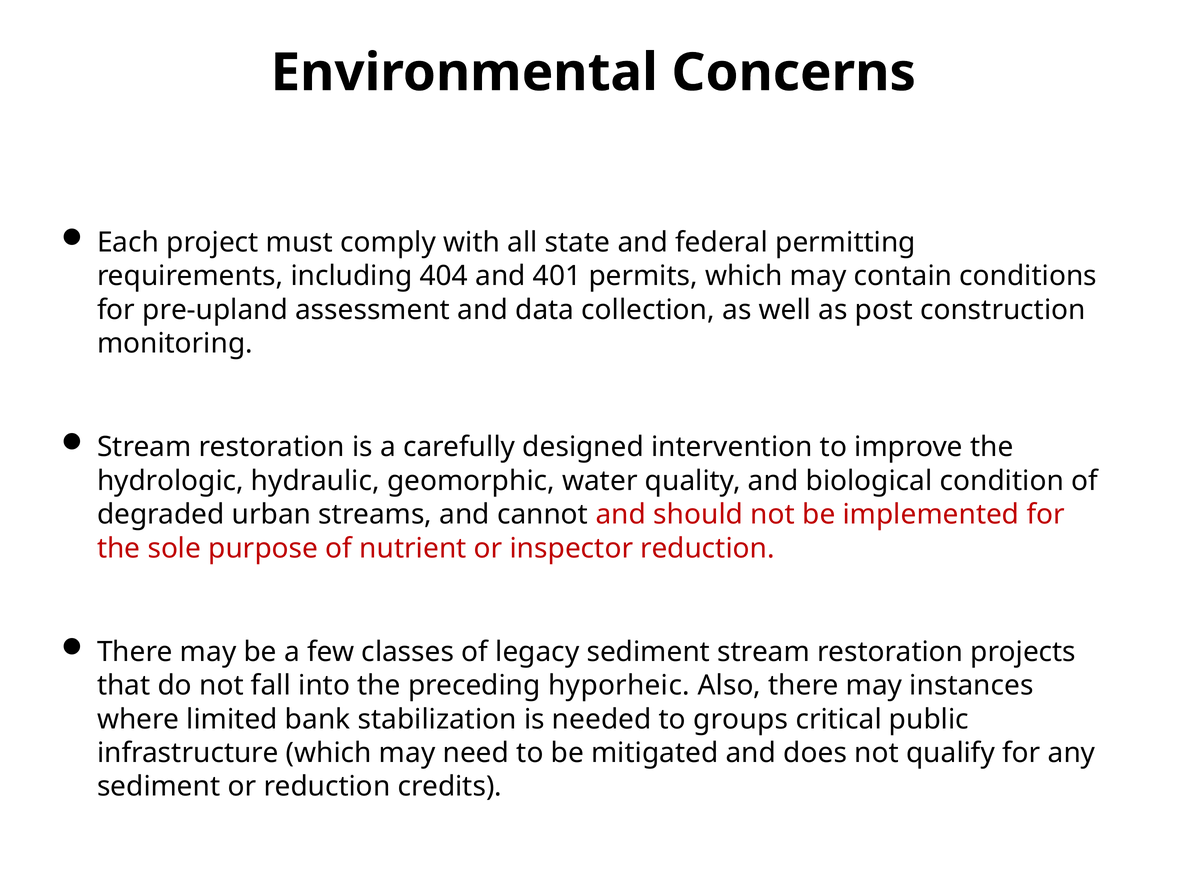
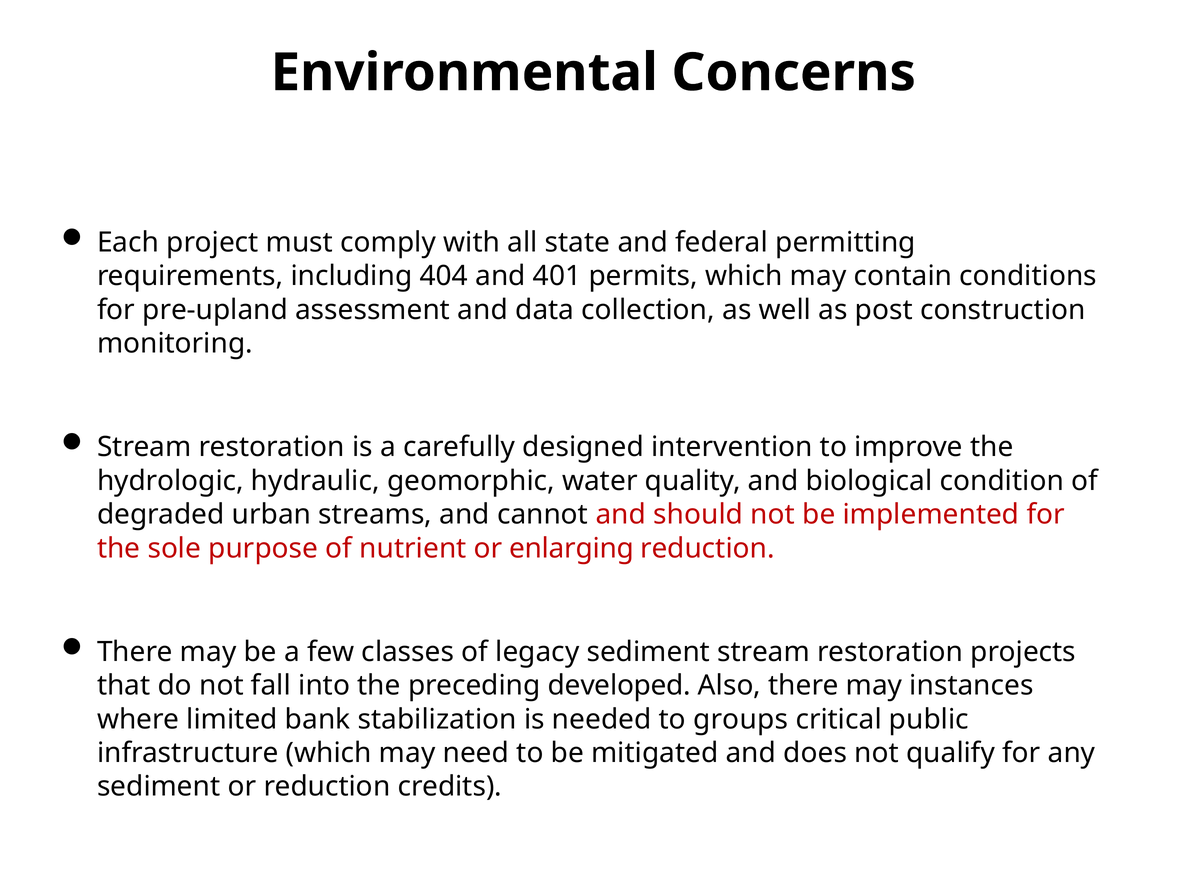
inspector: inspector -> enlarging (572, 548)
hyporheic: hyporheic -> developed (619, 686)
